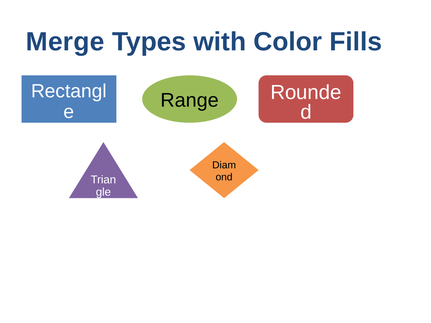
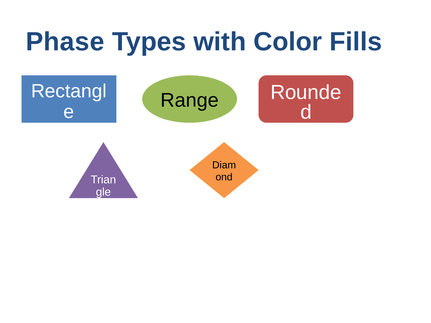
Merge: Merge -> Phase (65, 42)
